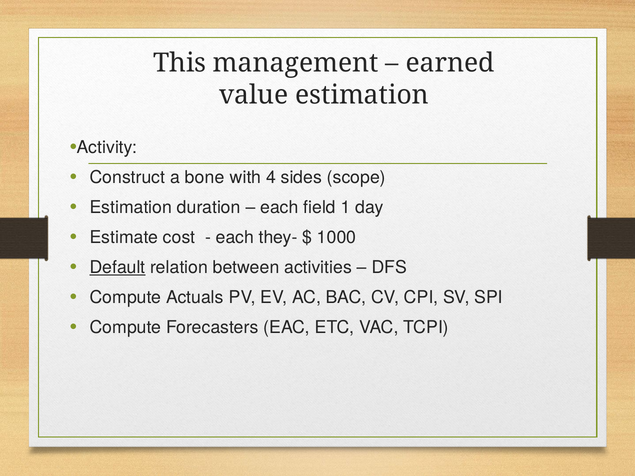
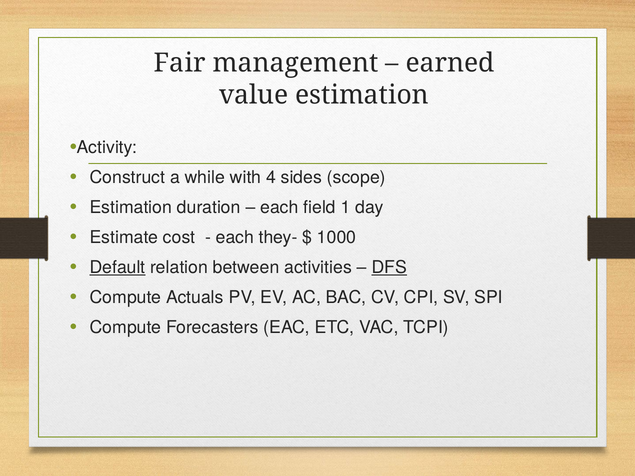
This: This -> Fair (180, 63)
bone: bone -> while (205, 177)
DFS underline: none -> present (389, 267)
